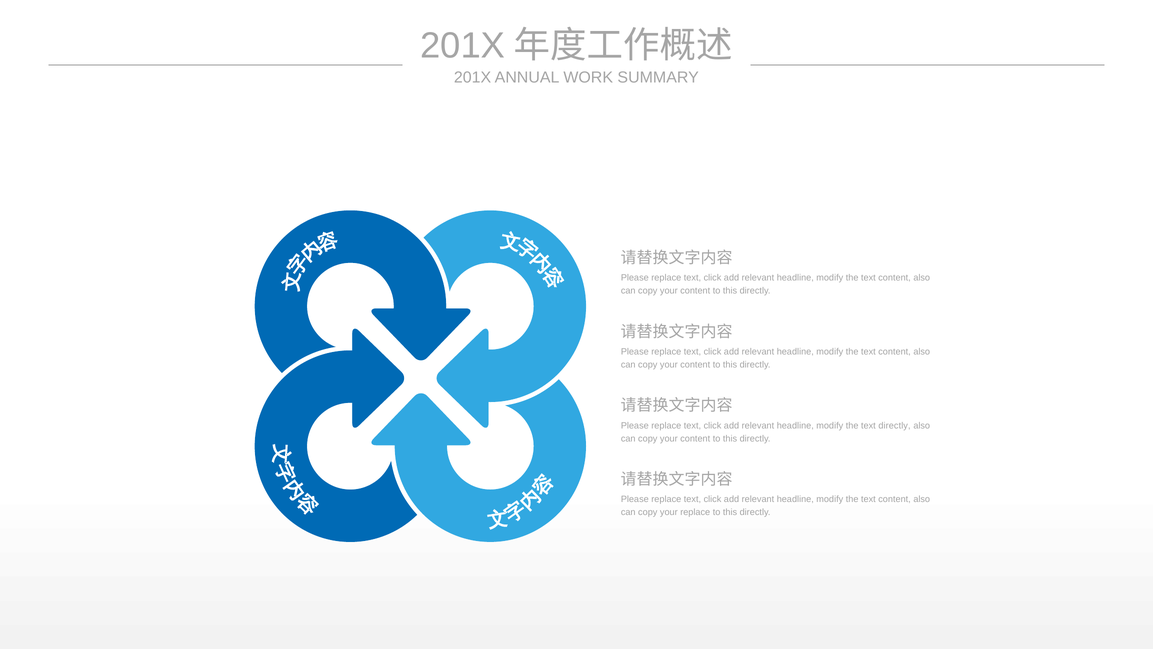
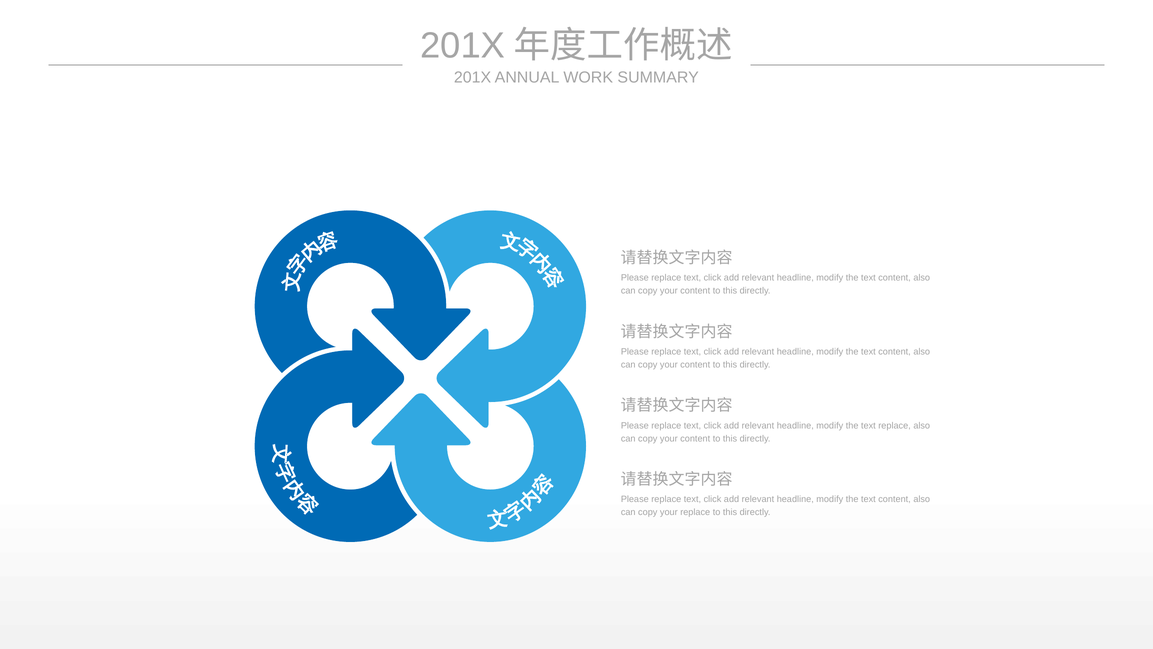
text directly: directly -> replace (895, 425)
